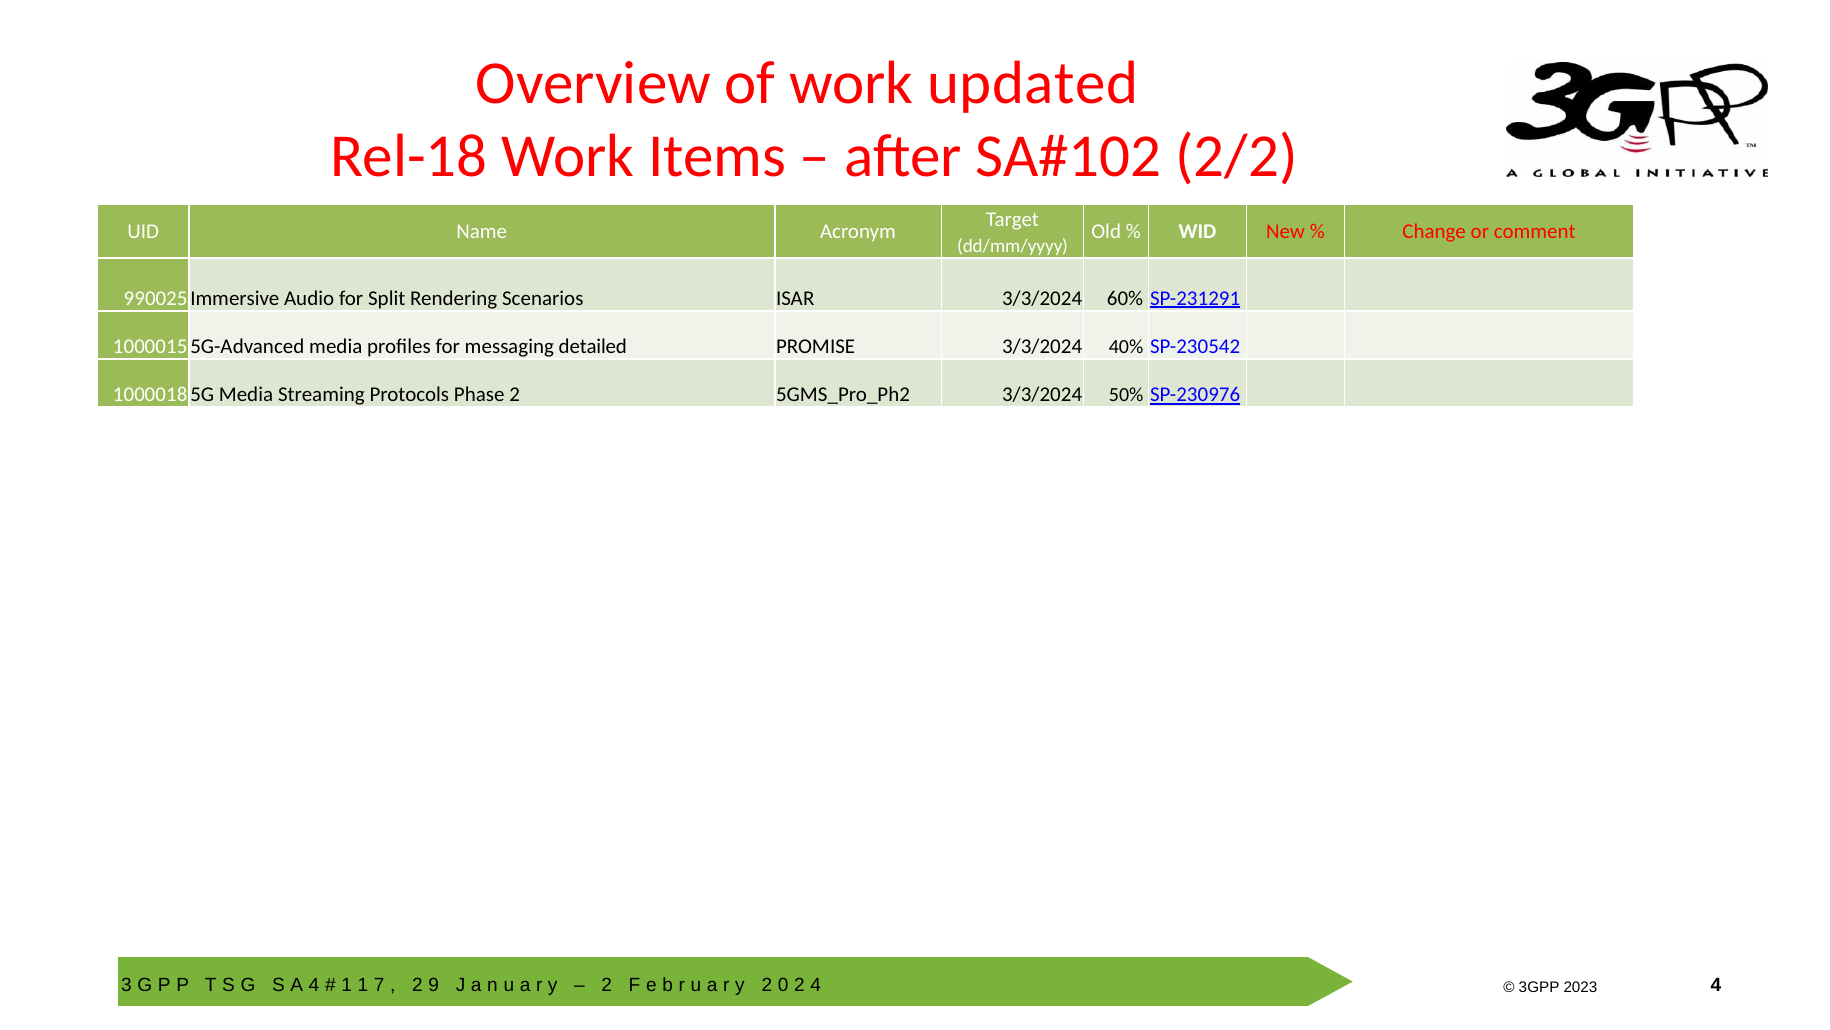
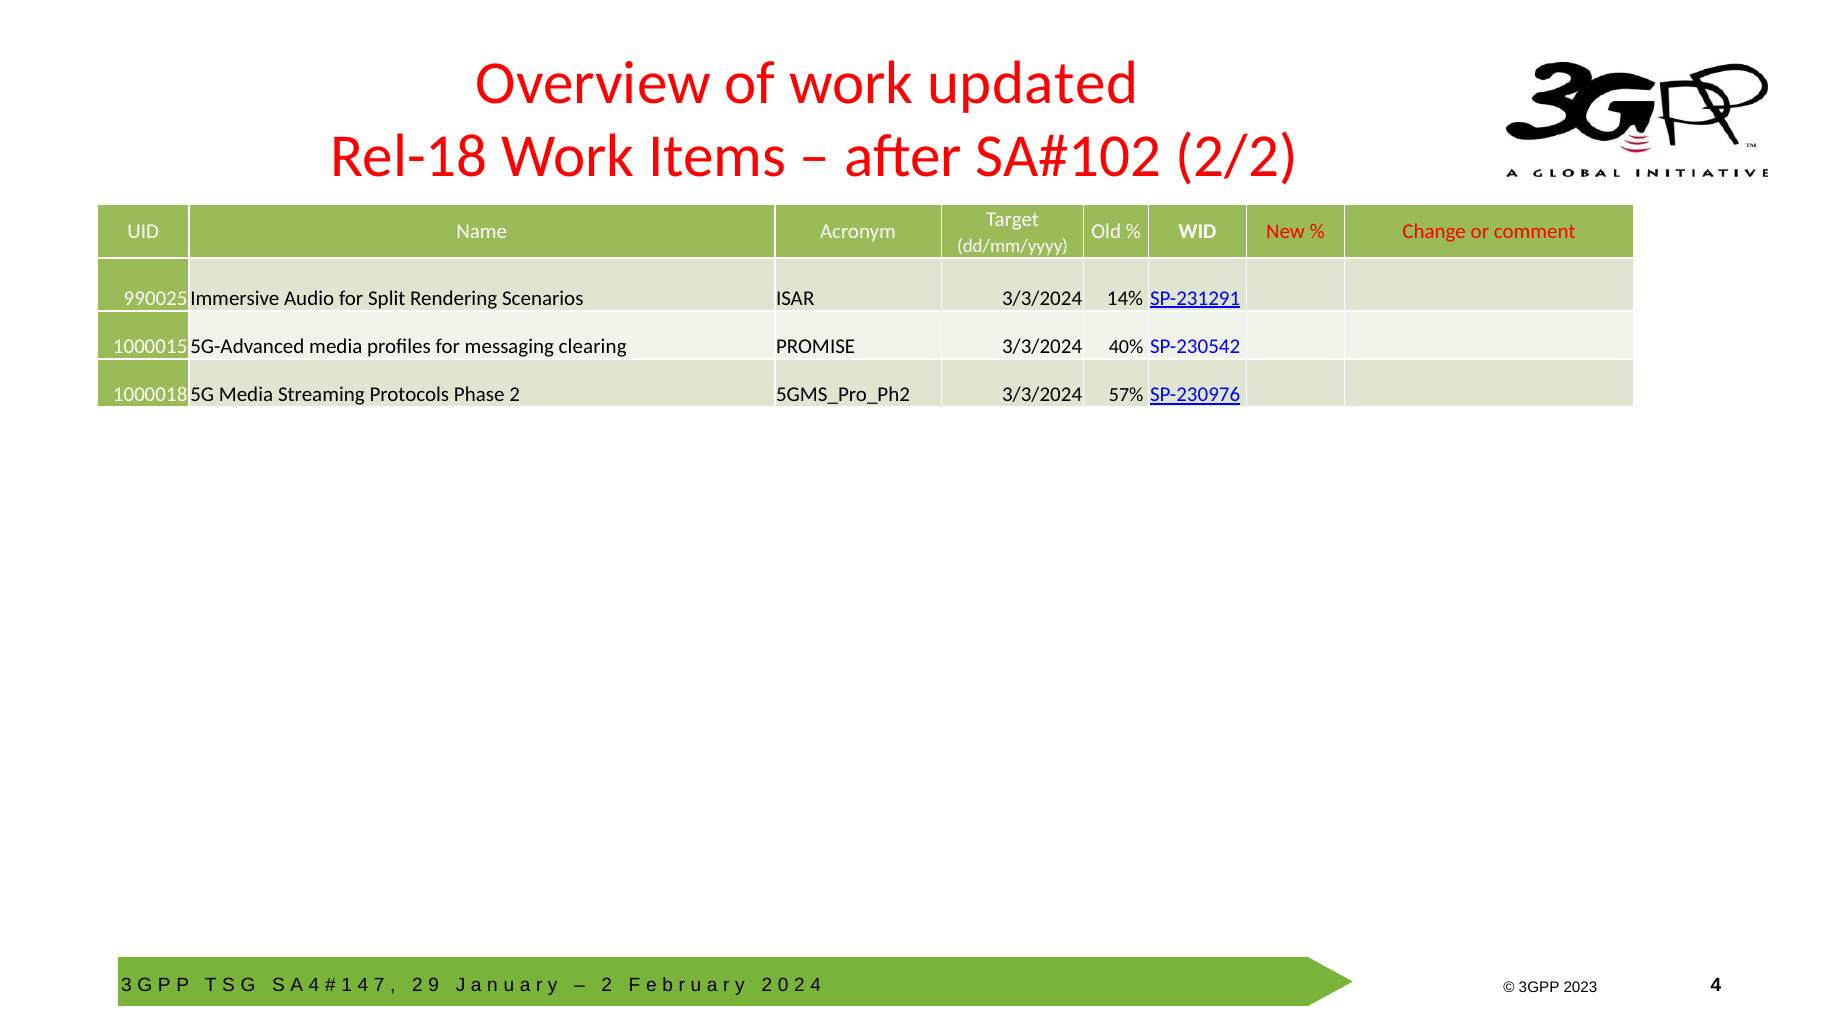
60%: 60% -> 14% (1125, 298)
detailed: detailed -> clearing (593, 346)
50%: 50% -> 57% (1126, 395)
1: 1 -> 4 (363, 984)
